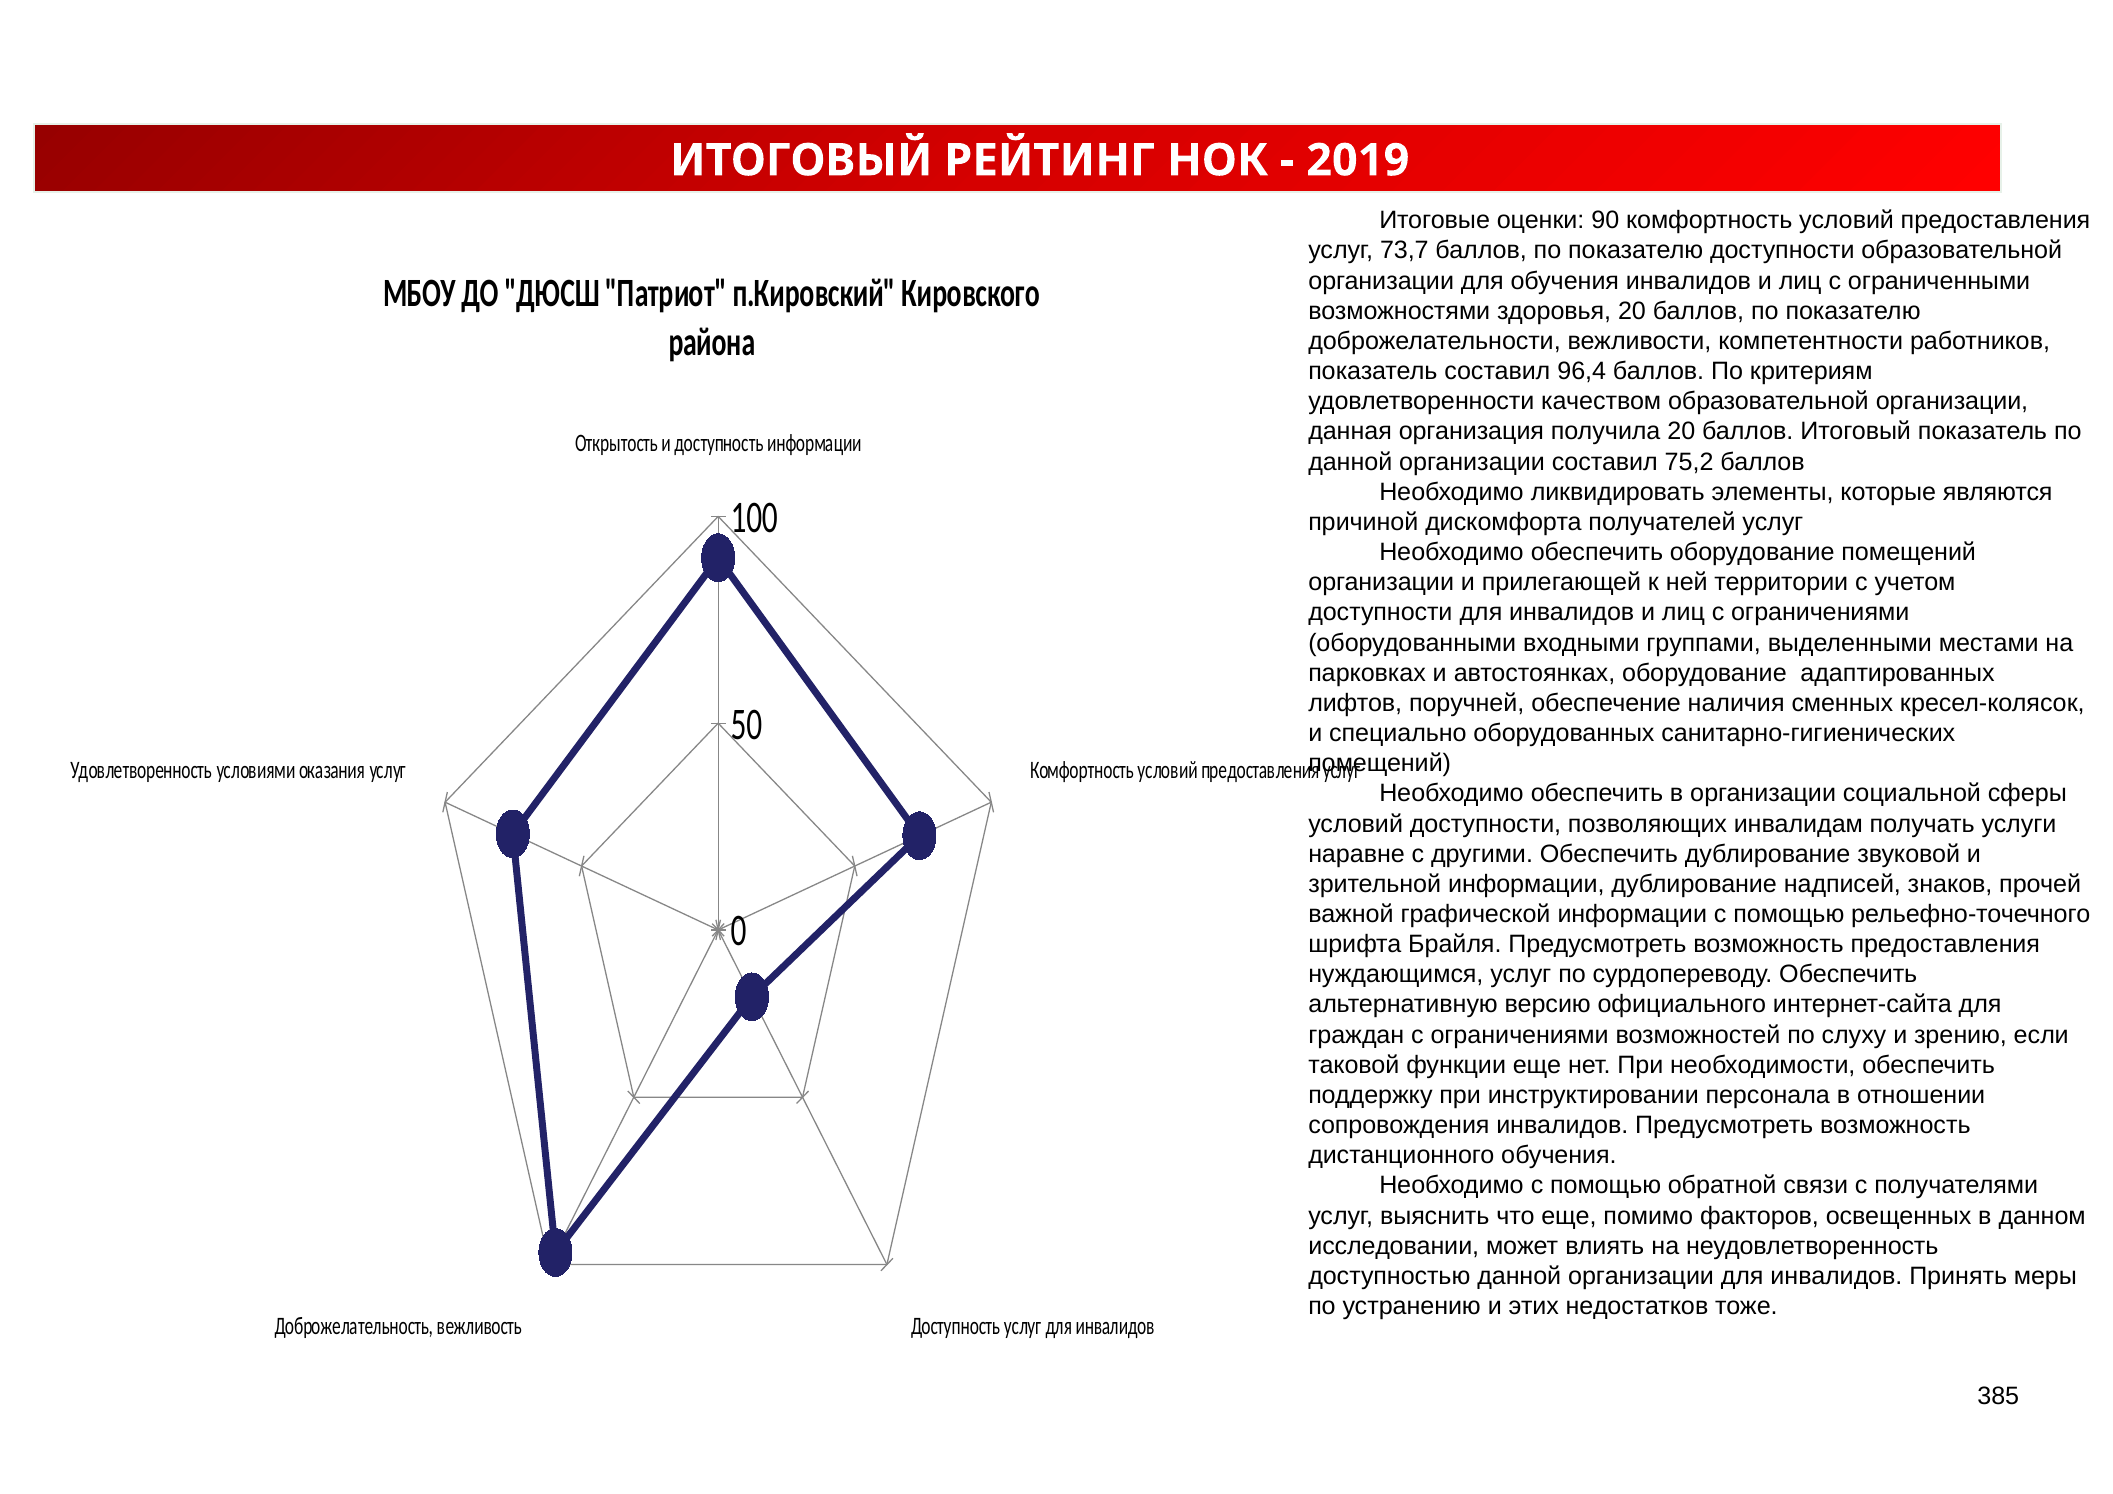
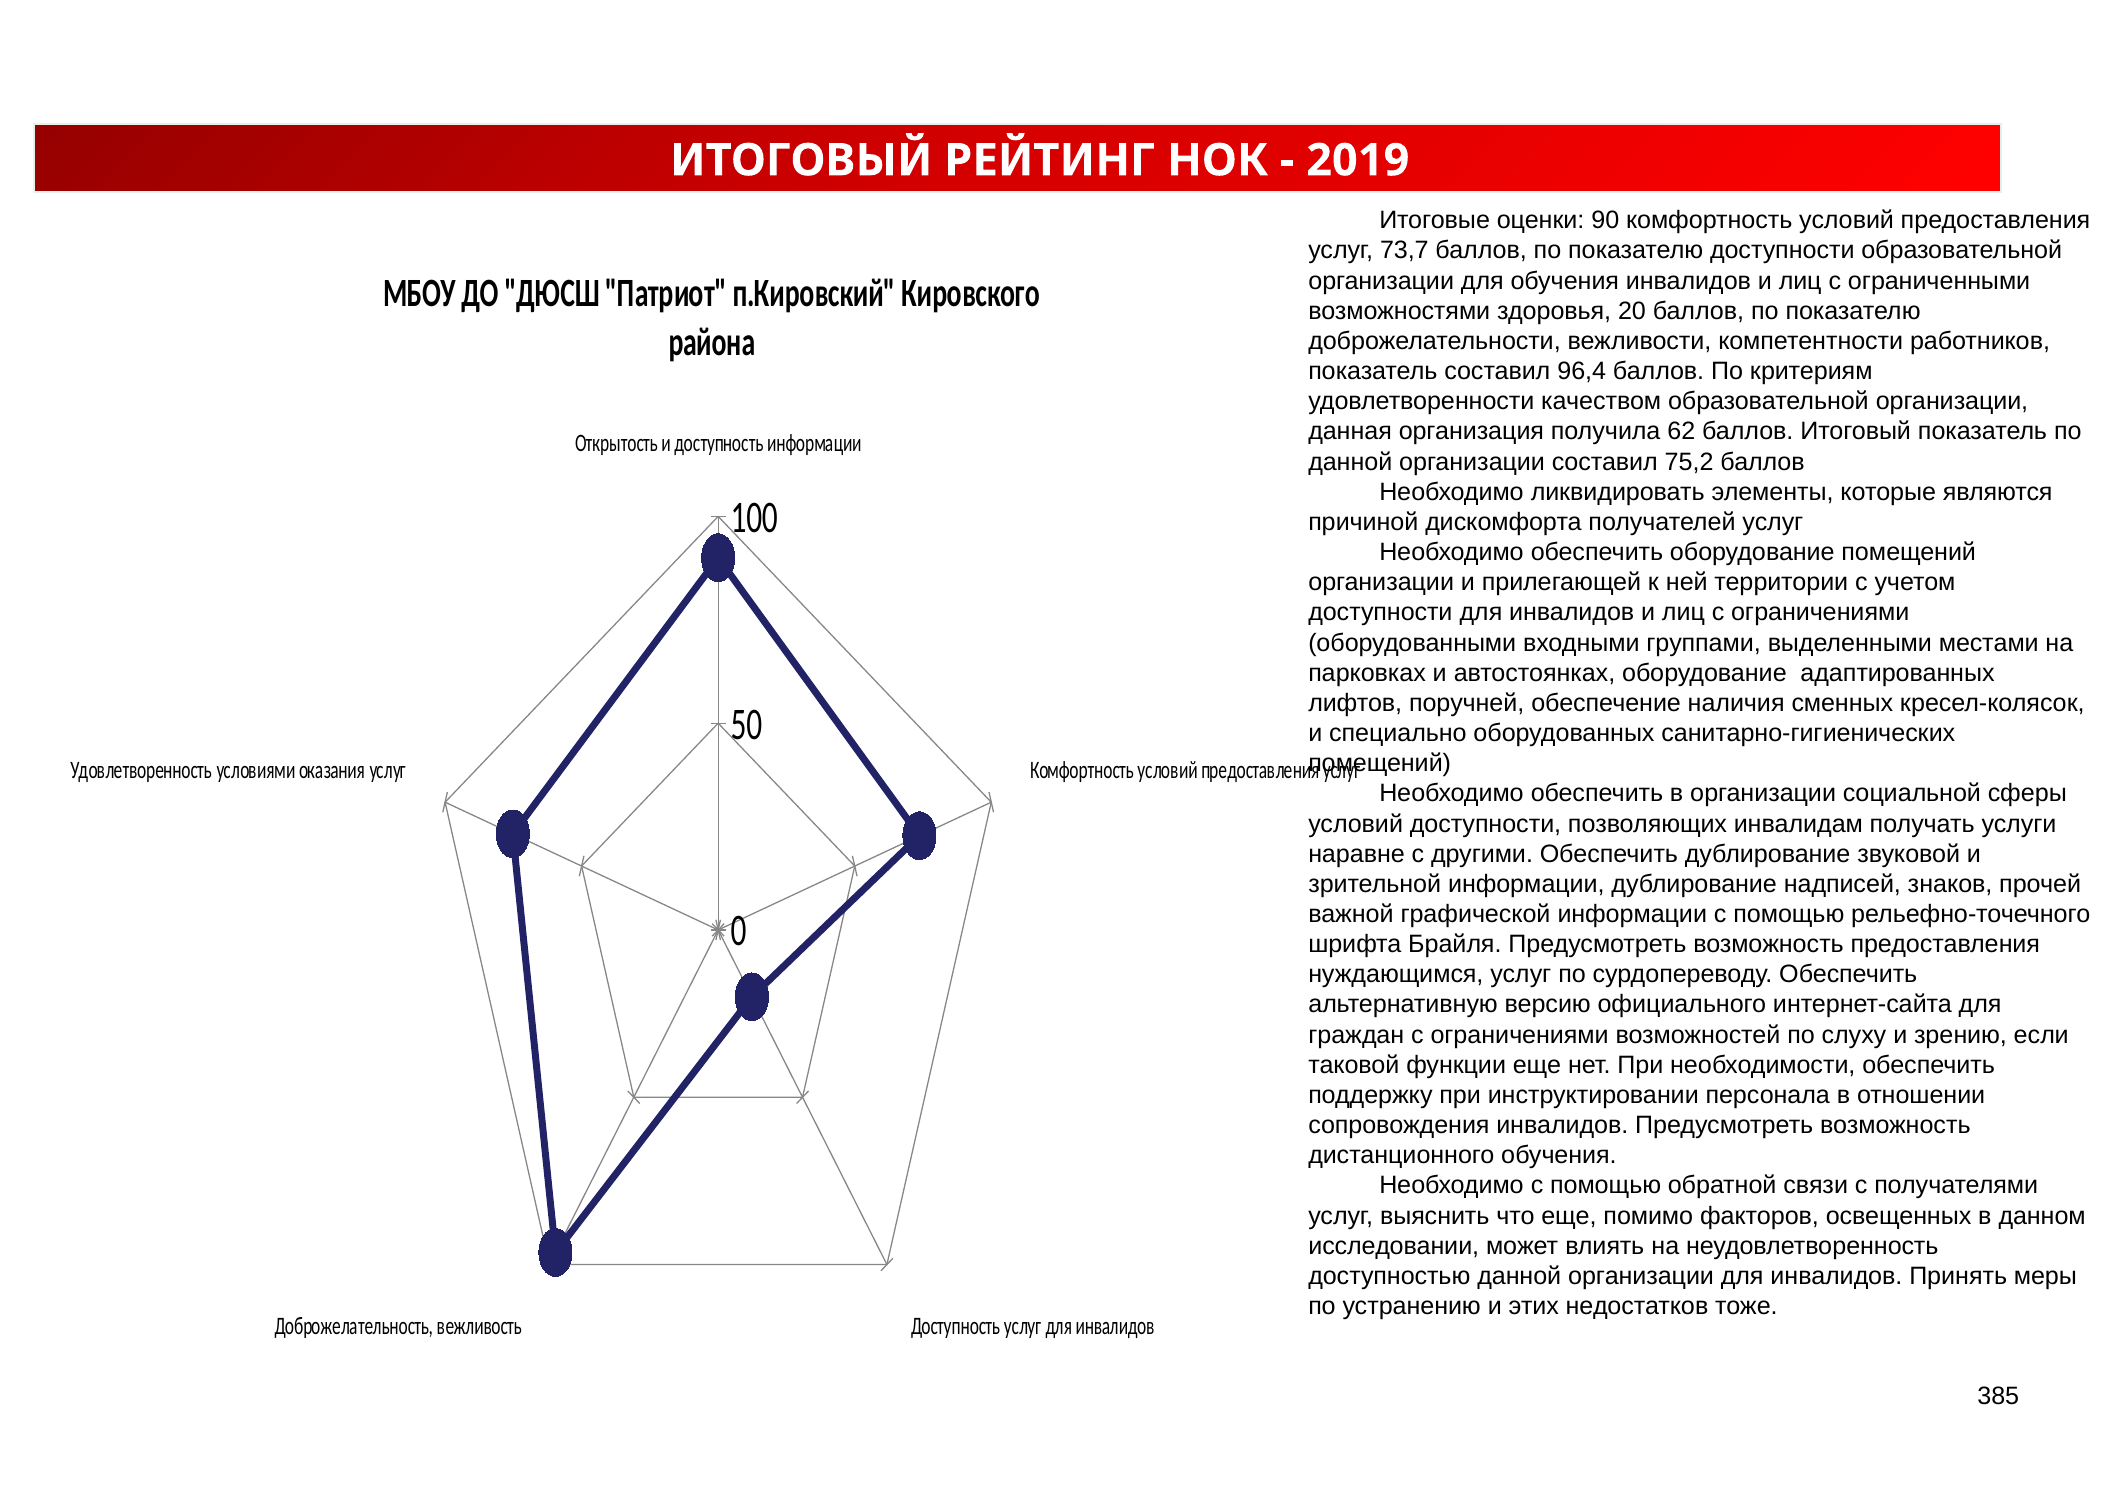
получила 20: 20 -> 62 (1681, 432)
